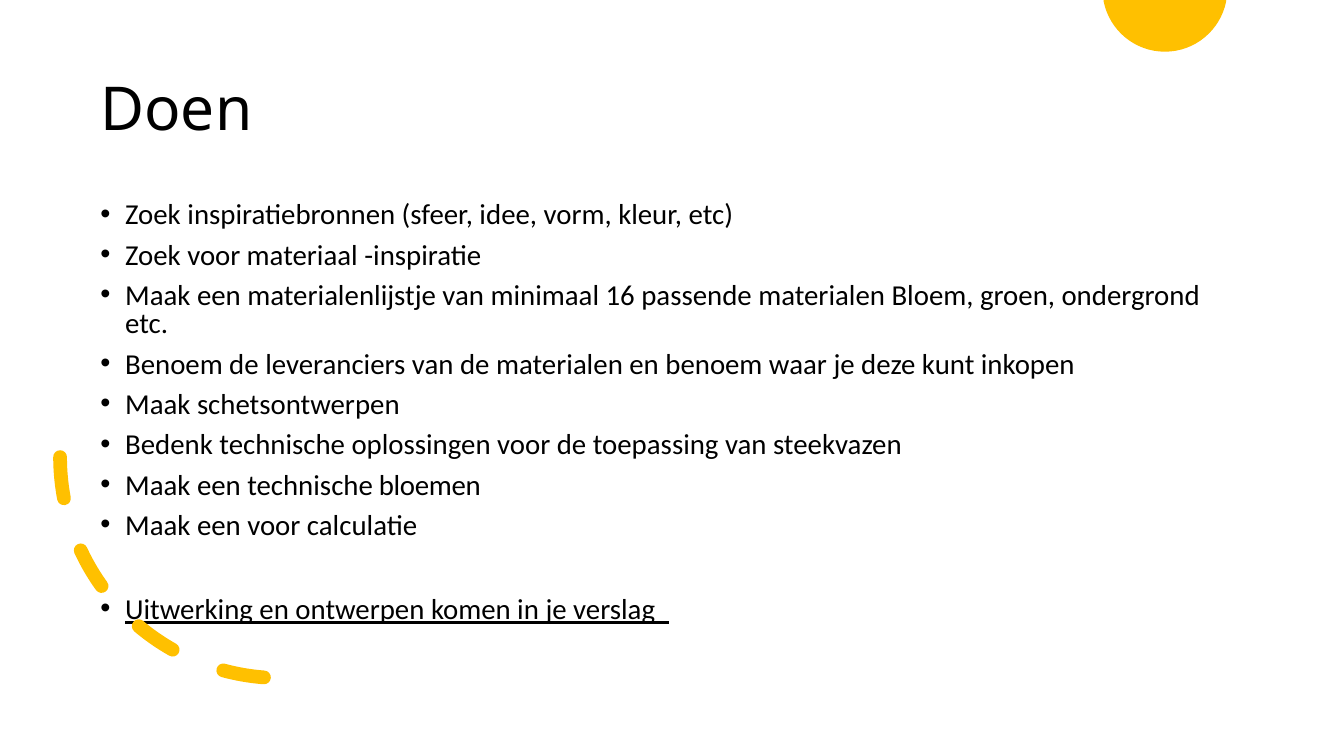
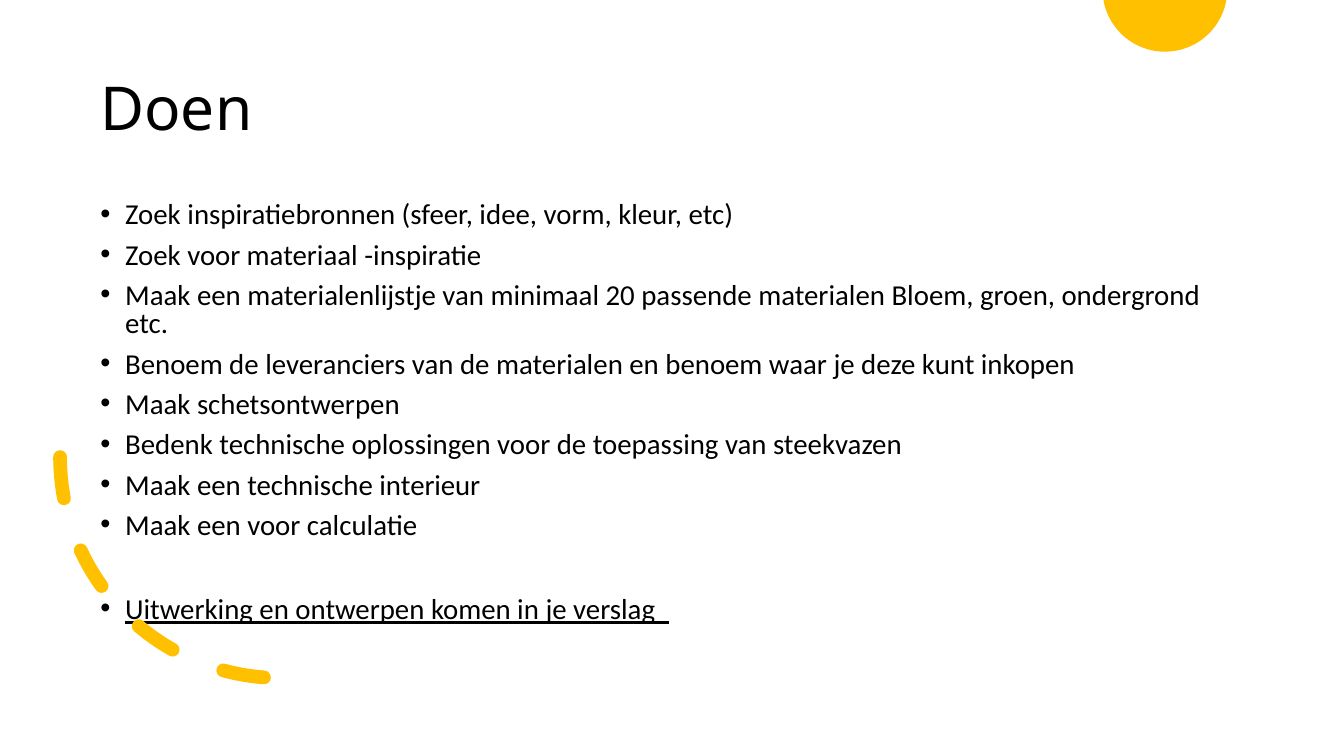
16: 16 -> 20 (620, 296)
bloemen: bloemen -> interieur (430, 485)
